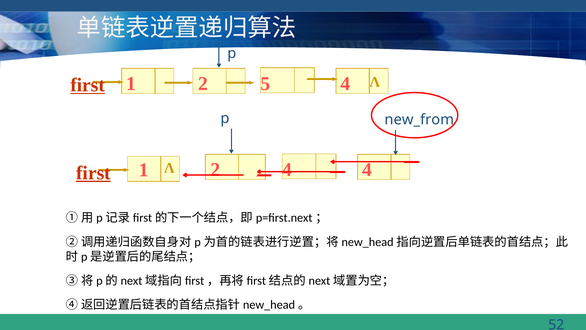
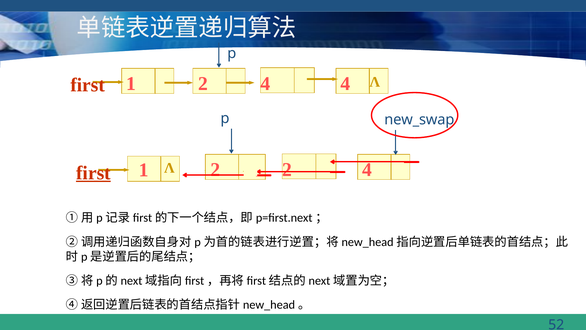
2 5: 5 -> 4 (265, 84)
first underline: present -> none (88, 85)
new_from: new_from -> new_swap (419, 120)
2 4: 4 -> 2 (287, 170)
